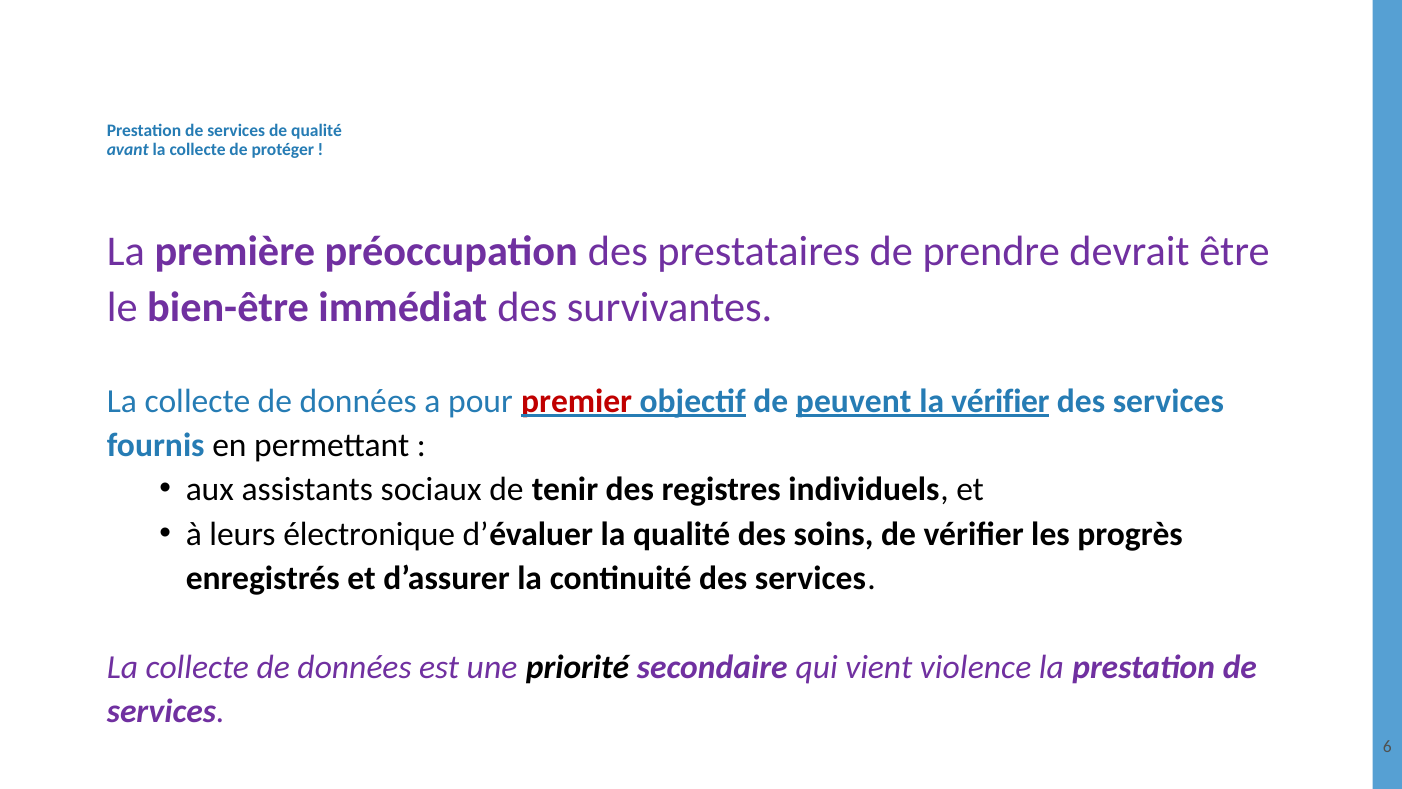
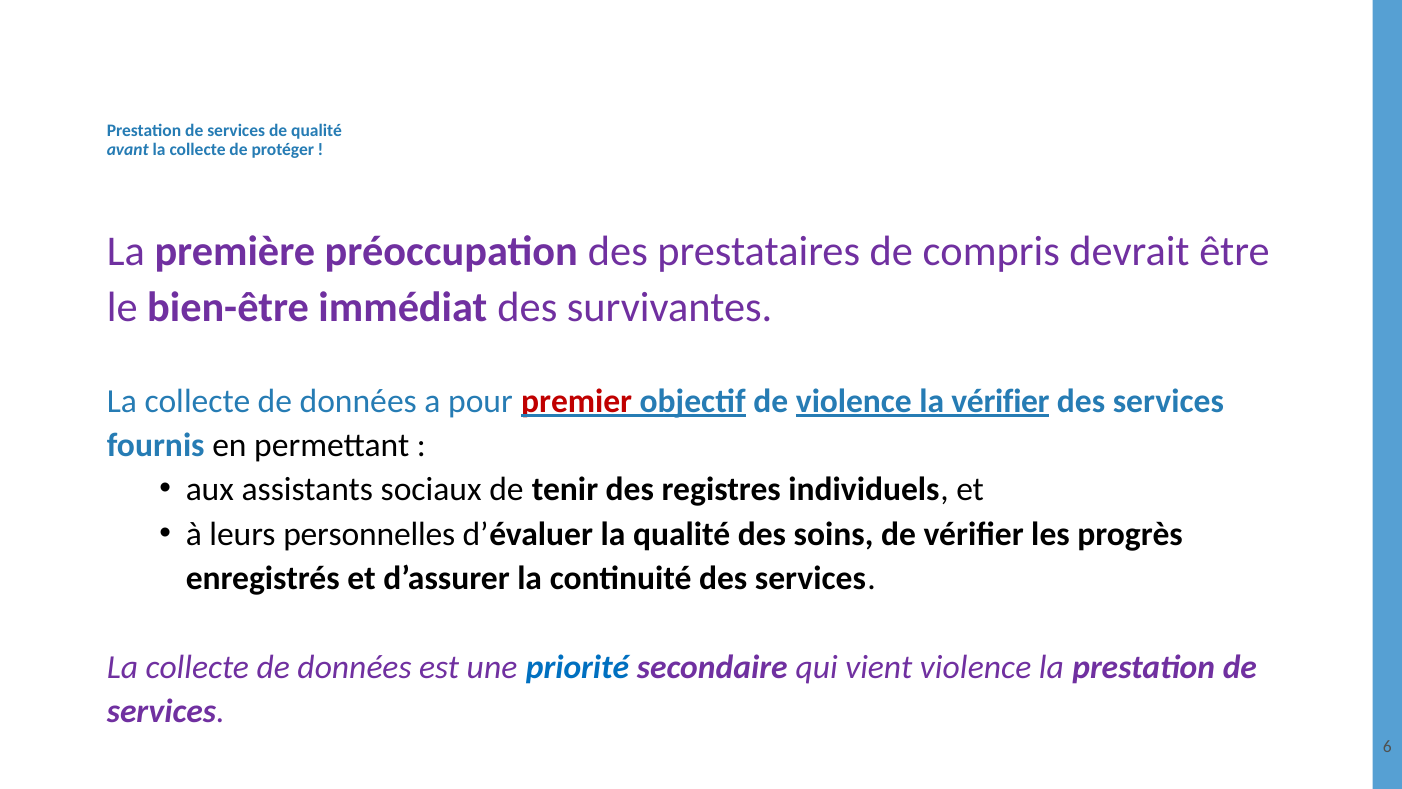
prendre: prendre -> compris (991, 252)
de peuvent: peuvent -> violence (854, 401)
électronique: électronique -> personnelles (369, 534)
priorité colour: black -> blue (578, 667)
